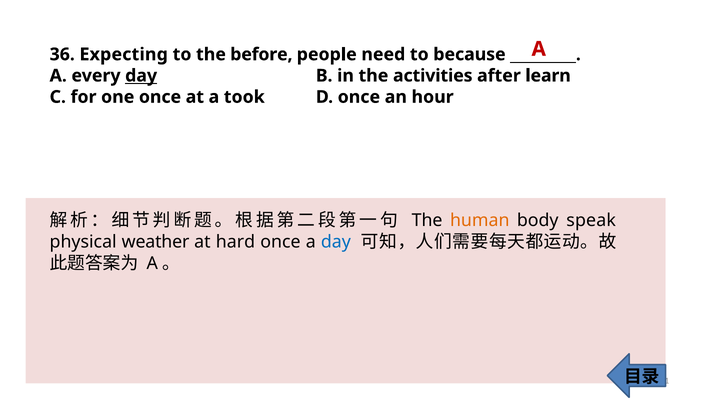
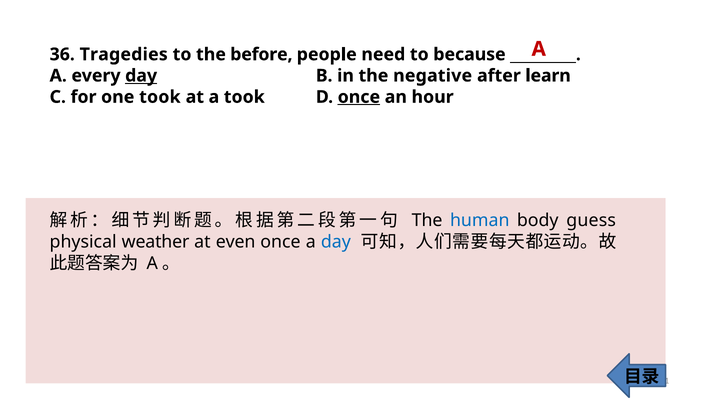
Expecting: Expecting -> Tragedies (124, 54)
activities: activities -> negative (433, 76)
one once: once -> took (160, 97)
once underline: none -> present (359, 97)
human colour: orange -> blue (480, 221)
speak: speak -> guess (591, 221)
hard: hard -> even (236, 242)
